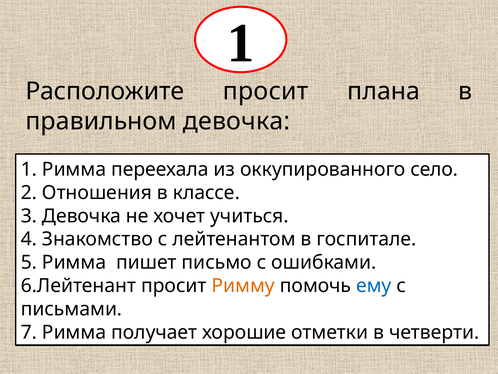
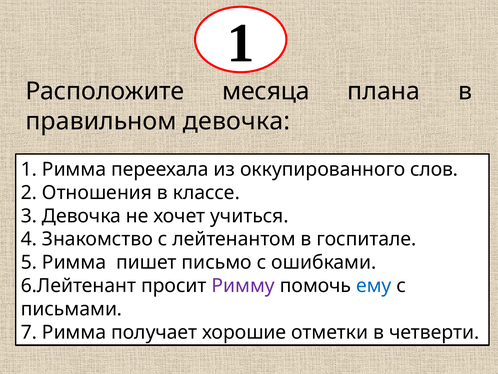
Расположите просит: просит -> месяца (266, 91)
село: село -> слов (434, 169)
Римму colour: orange -> purple (243, 285)
